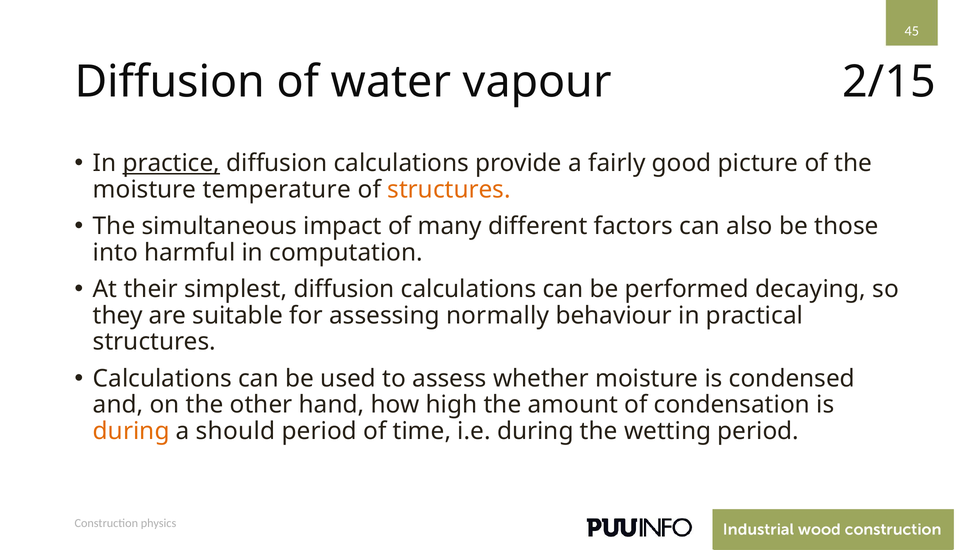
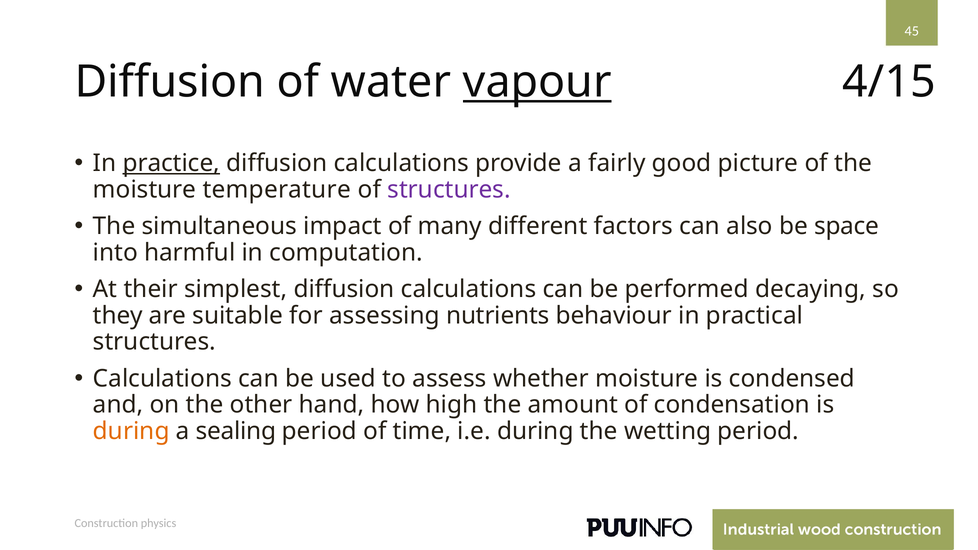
vapour underline: none -> present (537, 82)
2/15: 2/15 -> 4/15 (889, 82)
structures colour: orange -> purple (449, 190)
those: those -> space (847, 226)
normally: normally -> nutrients (498, 316)
should: should -> sealing (236, 431)
